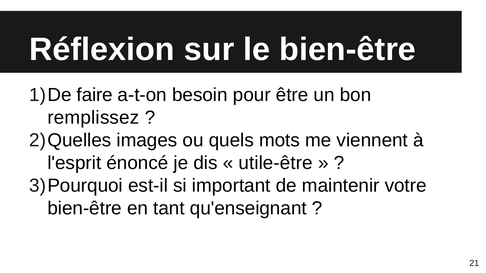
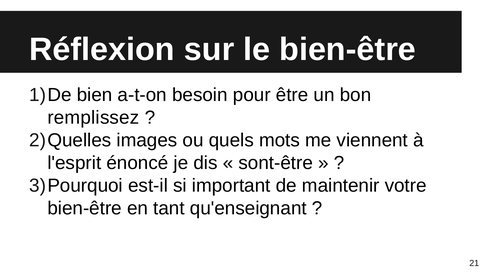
faire: faire -> bien (95, 95)
utile-être: utile-être -> sont-être (276, 163)
